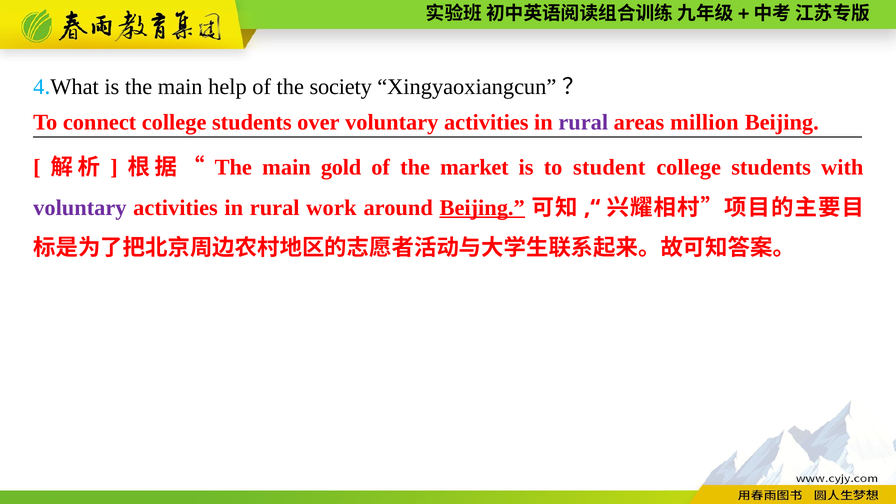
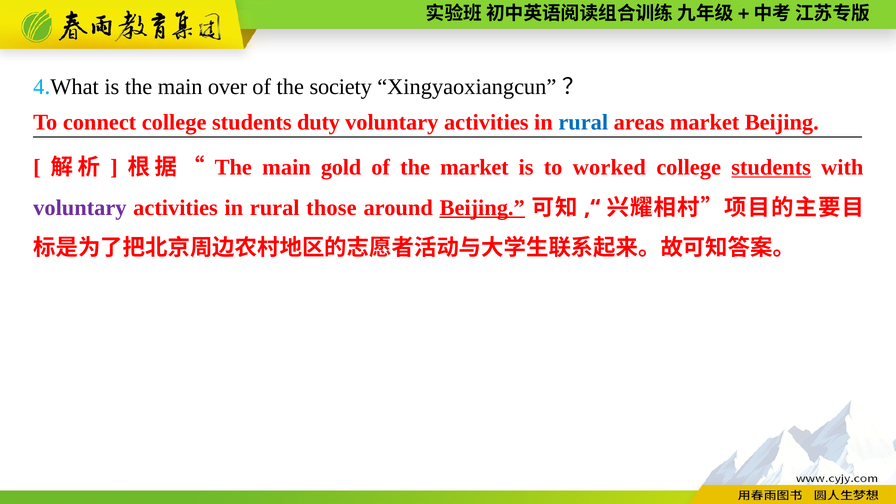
help: help -> over (228, 87)
over: over -> duty (318, 122)
rural colour: purple -> blue (583, 122)
areas million: million -> market (705, 122)
student: student -> worked (609, 167)
students underline: none -> present (771, 167)
work: work -> those (331, 208)
